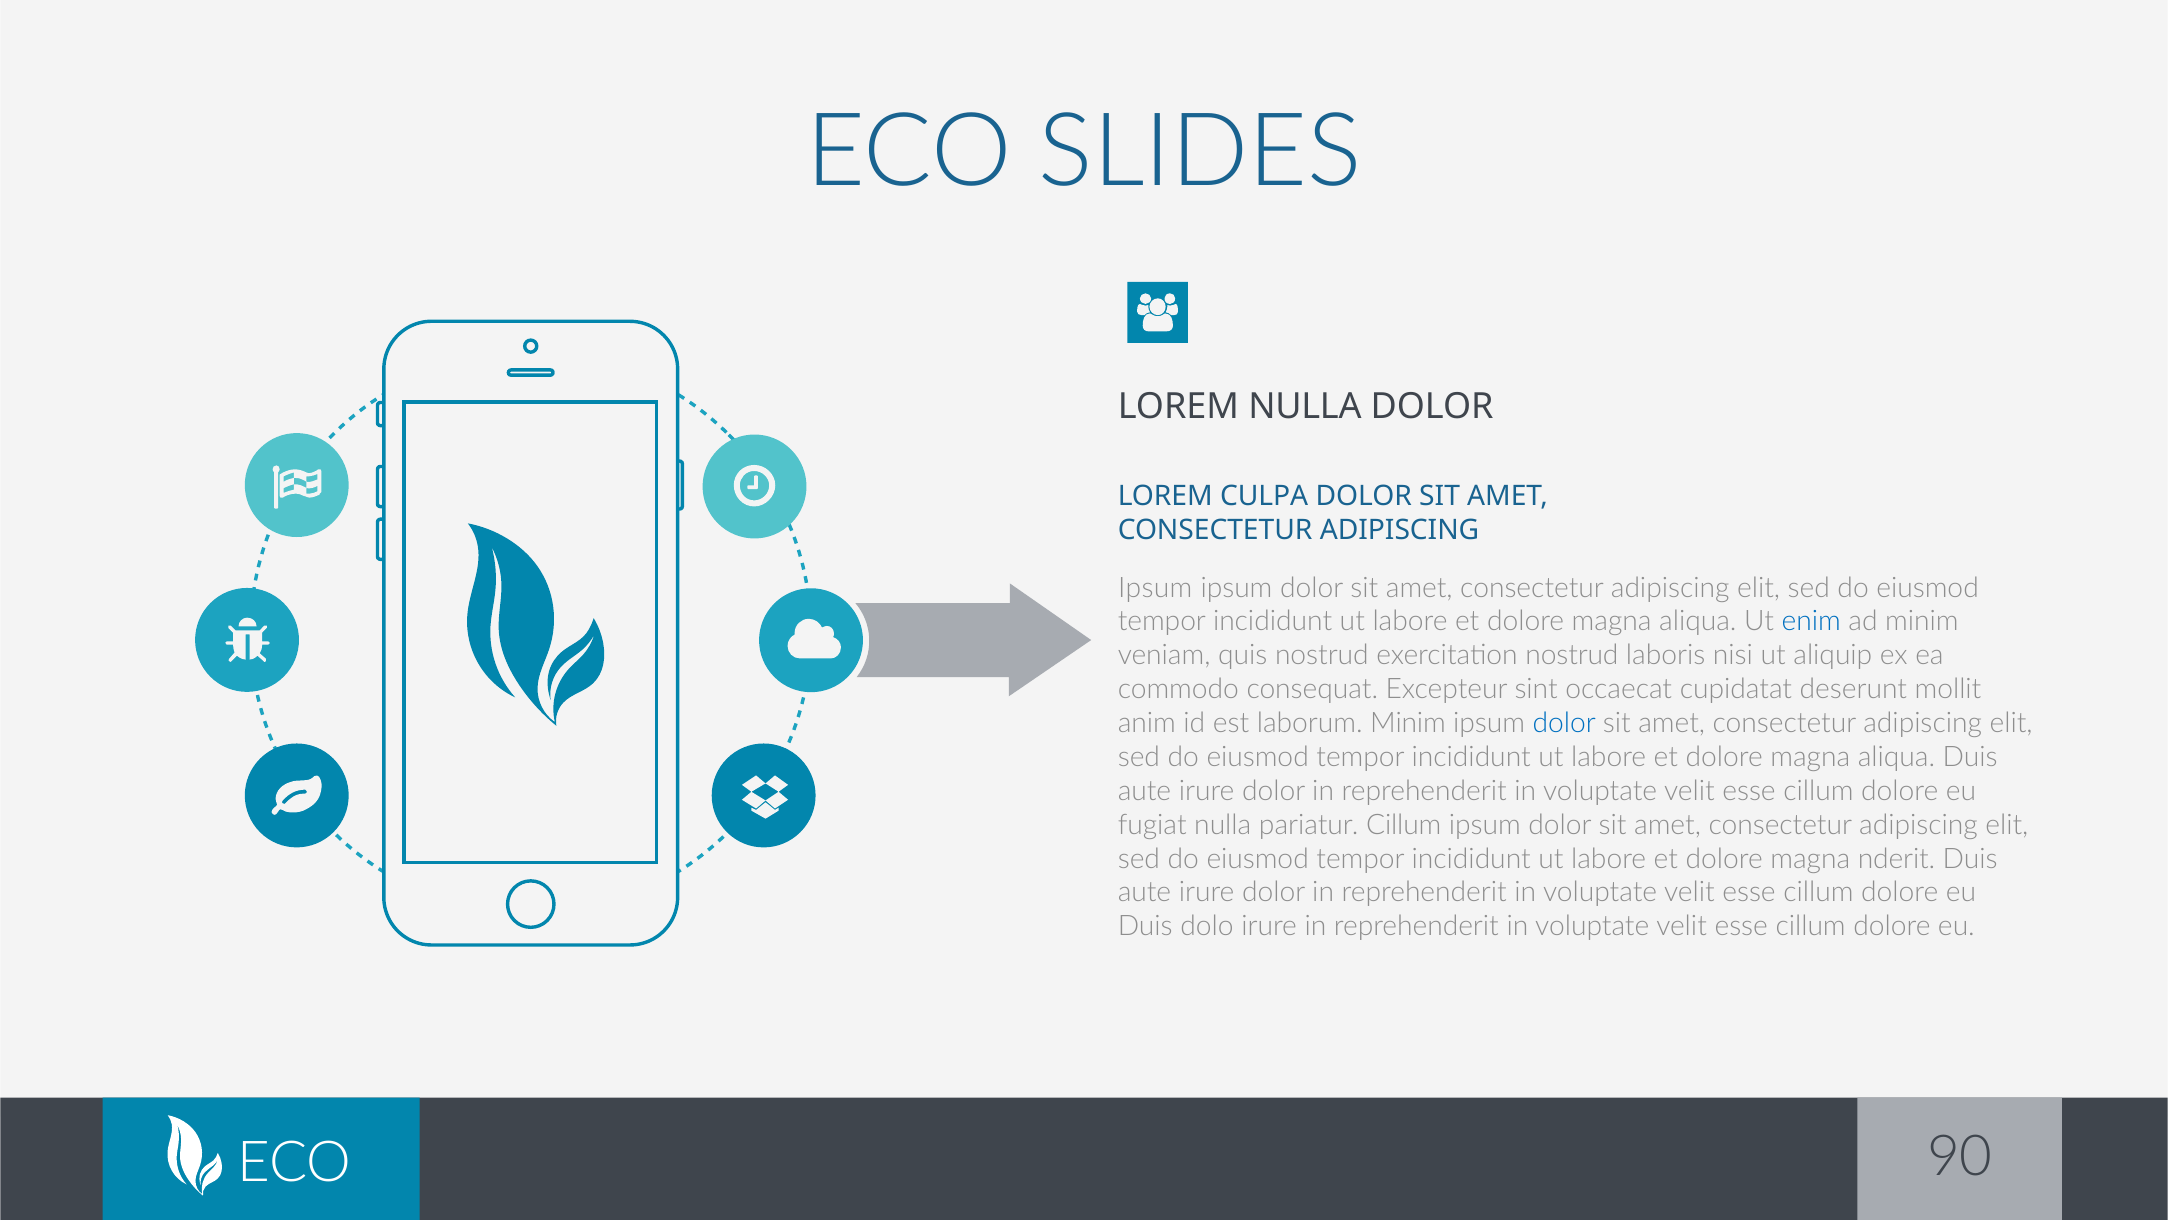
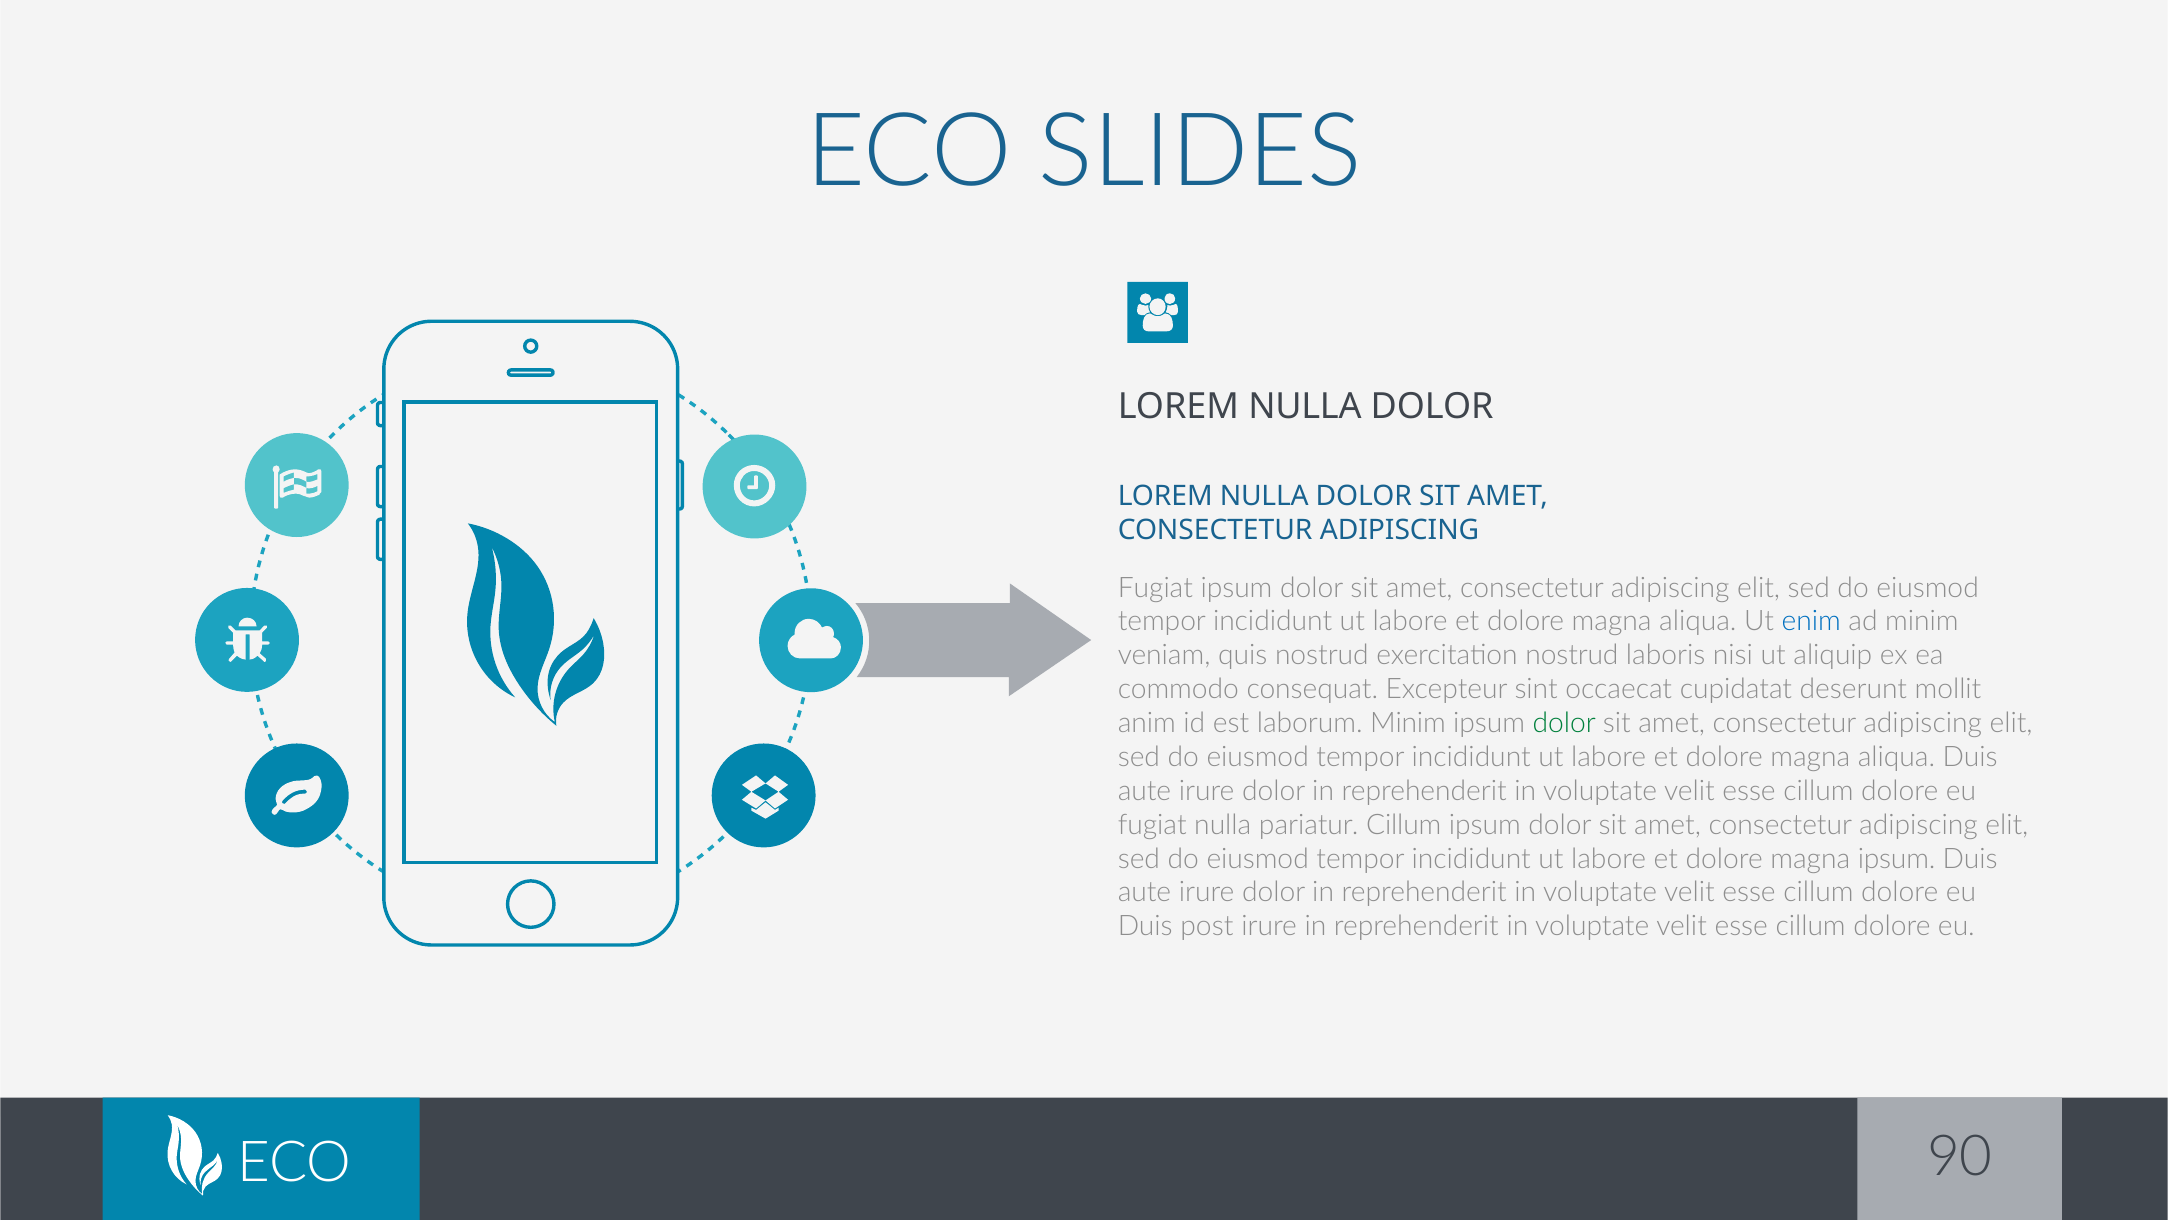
CULPA: CULPA -> NULLA (1264, 496)
Ipsum: Ipsum -> Fugiat (1155, 587)
dolor colour: blue -> green (1564, 723)
magna nderit: nderit -> ipsum (1897, 858)
dolo: dolo -> post (1207, 926)
